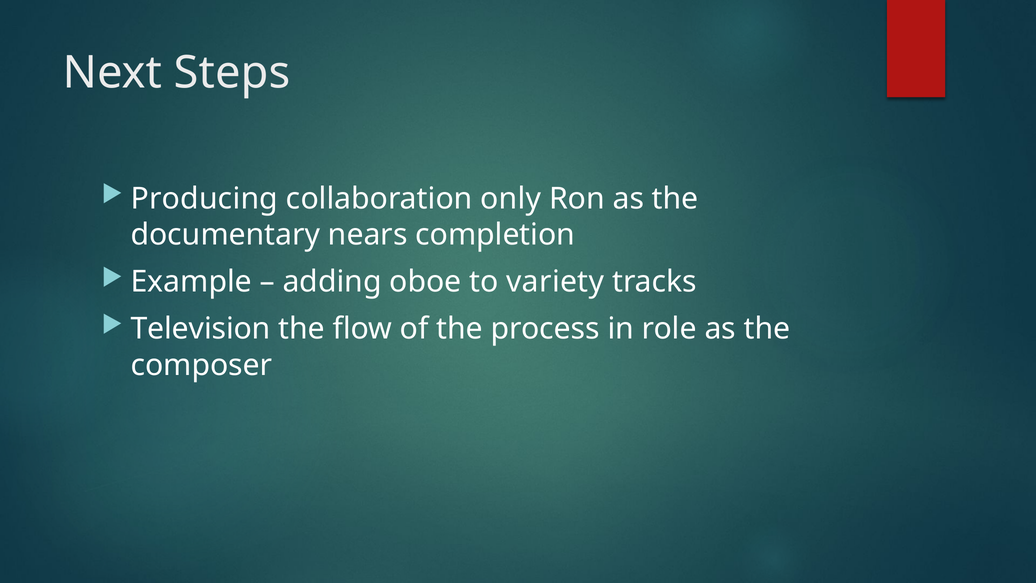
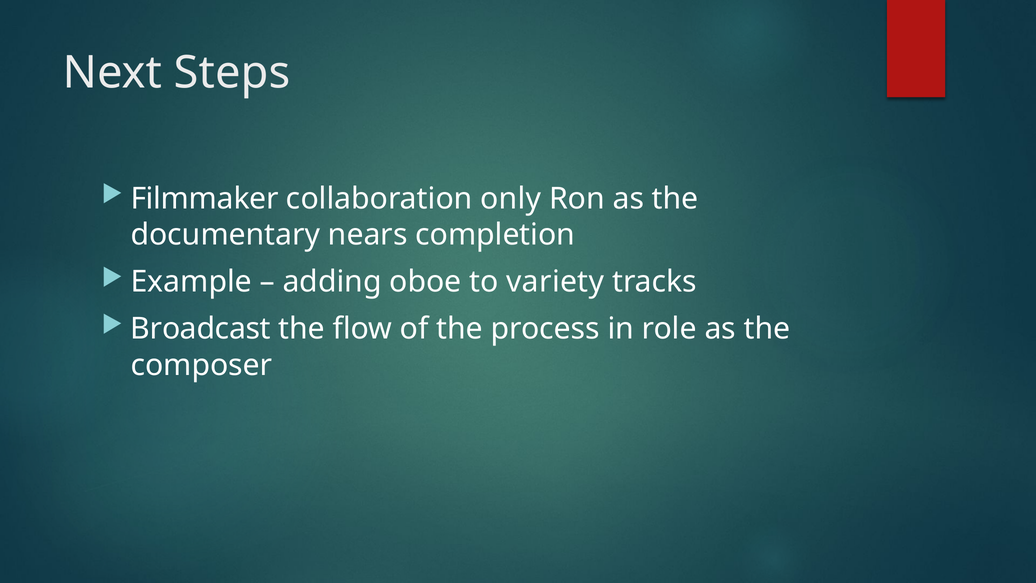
Producing: Producing -> Filmmaker (205, 199)
Television: Television -> Broadcast (201, 329)
